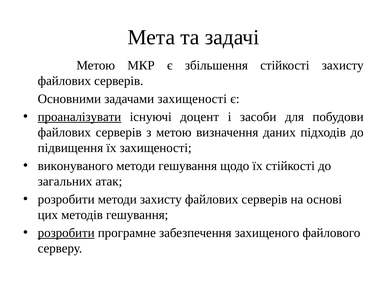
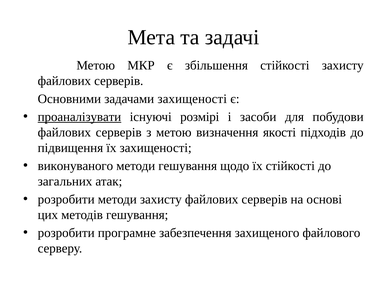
доцент: доцент -> розмірі (200, 117)
даних: даних -> якості (279, 132)
розробити underline: present -> none (66, 233)
